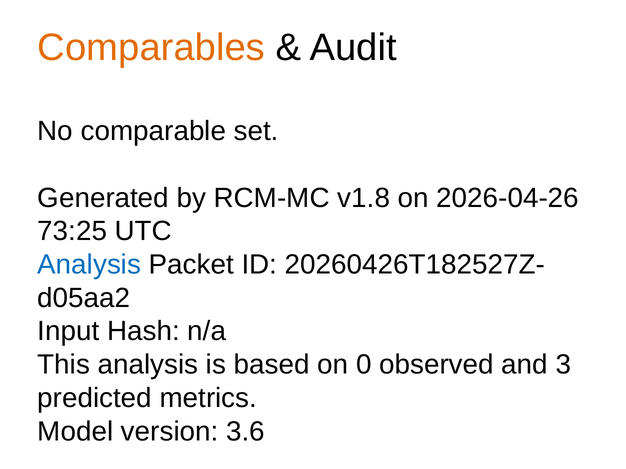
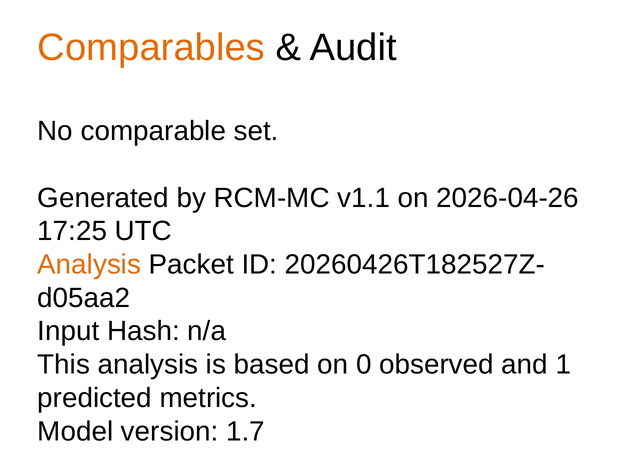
v1.8: v1.8 -> v1.1 (364, 198)
73:25: 73:25 -> 17:25 (72, 231)
Analysis colour: blue -> orange (89, 265)
3: 3 -> 1 (563, 365)
3.6: 3.6 -> 1.7 (246, 432)
